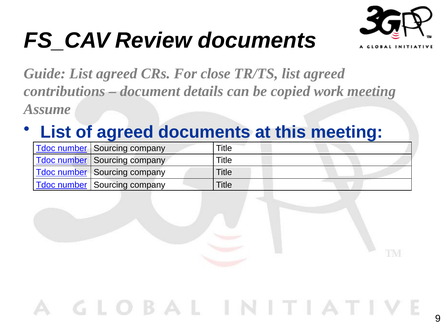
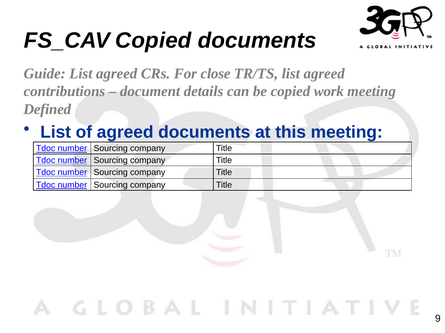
FS_CAV Review: Review -> Copied (153, 41)
Assume: Assume -> Defined (47, 109)
